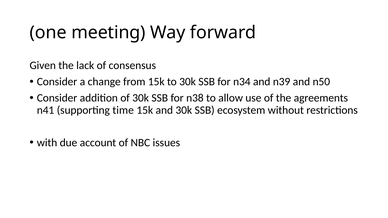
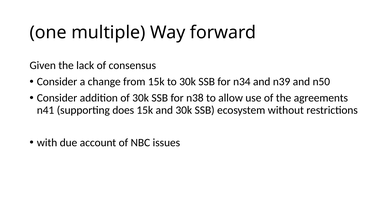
meeting: meeting -> multiple (108, 33)
time: time -> does (123, 110)
